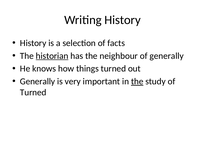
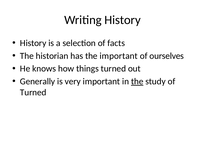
historian underline: present -> none (52, 56)
the neighbour: neighbour -> important (119, 56)
of generally: generally -> ourselves (167, 56)
